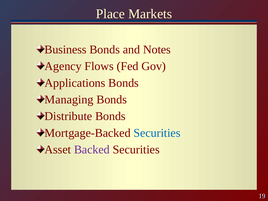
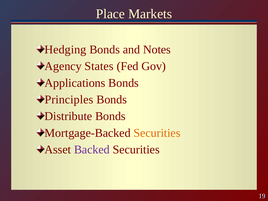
Business: Business -> Hedging (65, 50)
Flows: Flows -> States (99, 66)
Managing: Managing -> Principles (69, 100)
Securities colour: blue -> orange (157, 133)
